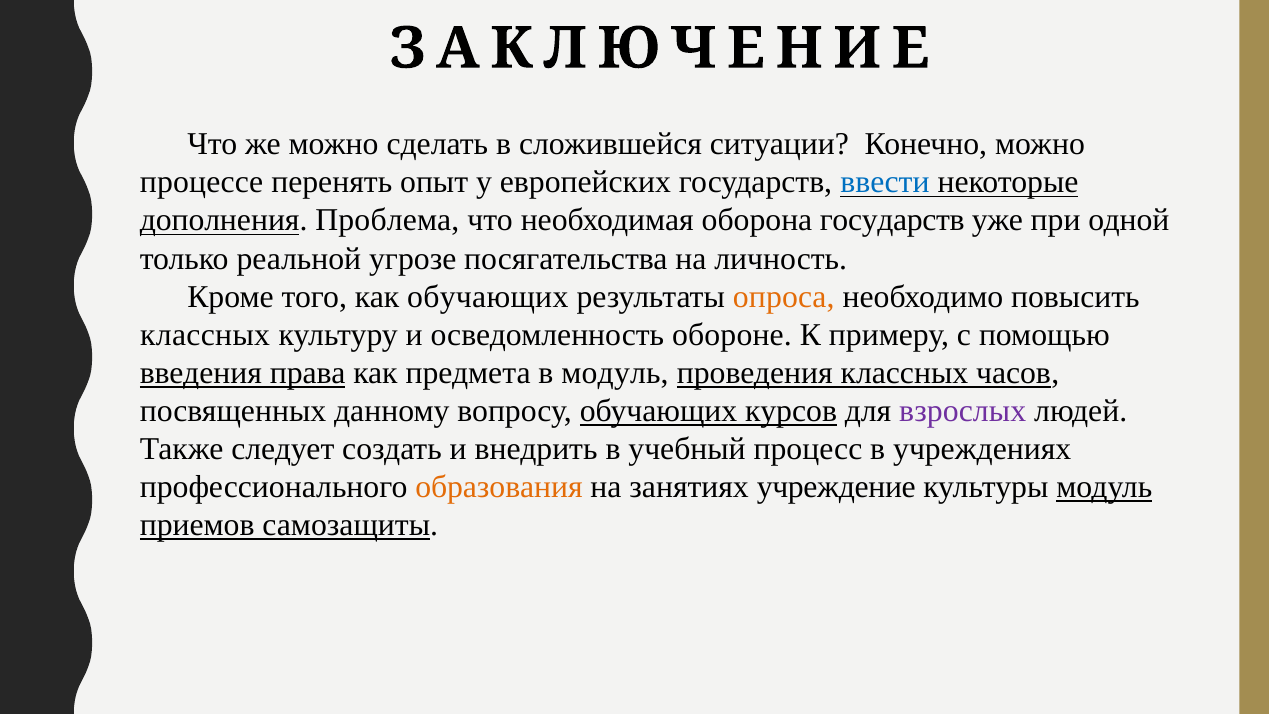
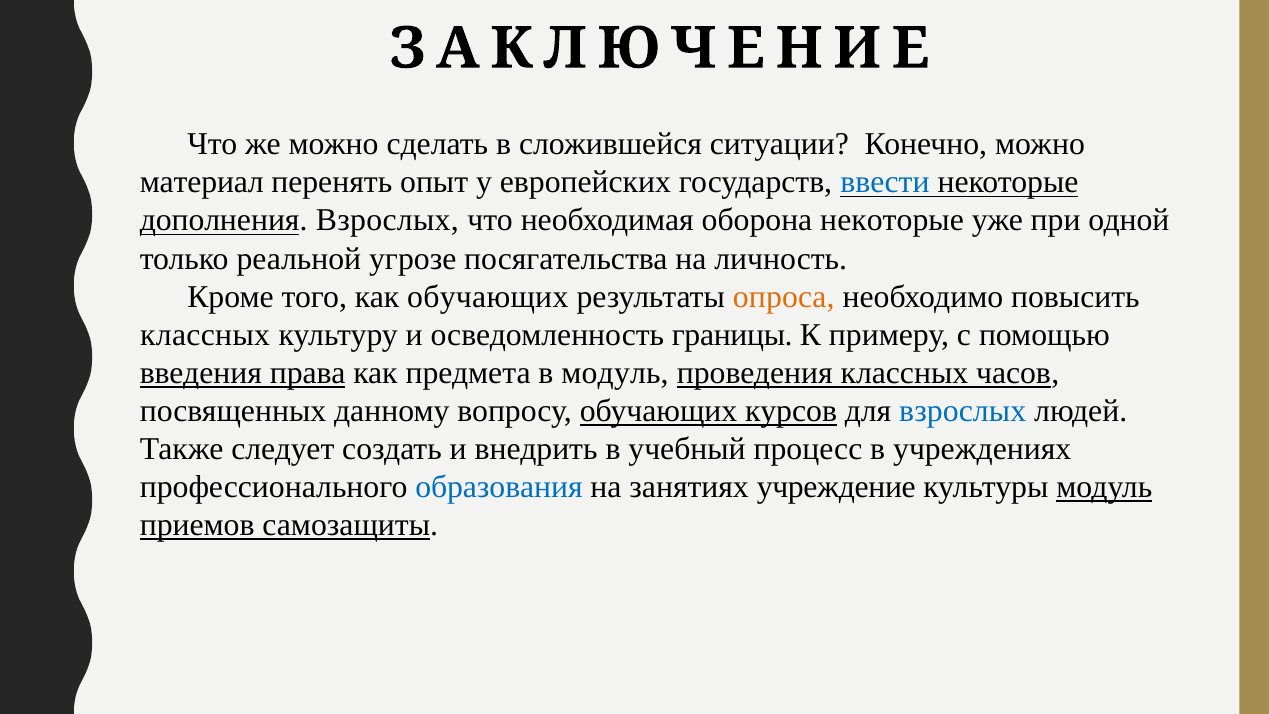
процессе: процессе -> материал (202, 182)
дополнения Проблема: Проблема -> Взрослых (387, 220)
оборона государств: государств -> некоторые (892, 220)
обороне: обороне -> границы (732, 335)
взрослых colour: purple -> blue (963, 411)
образования colour: orange -> blue (499, 487)
